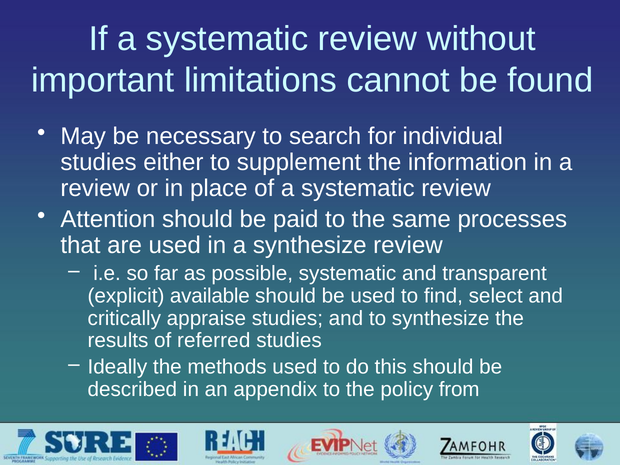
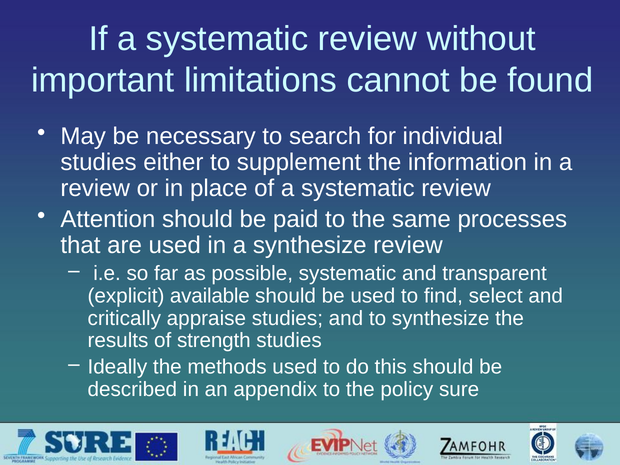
referred: referred -> strength (214, 340)
from: from -> sure (459, 389)
